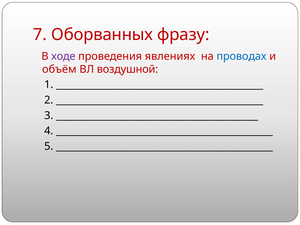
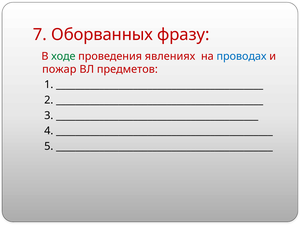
ходе colour: purple -> green (63, 56)
объём: объём -> пожар (59, 69)
воздушной: воздушной -> предметов (127, 69)
